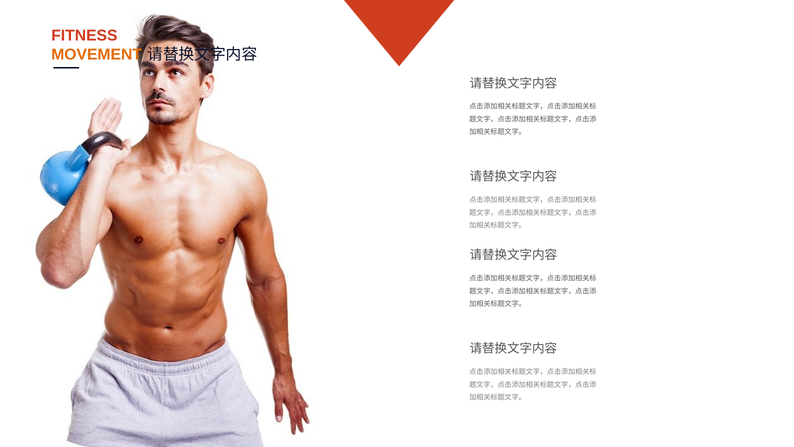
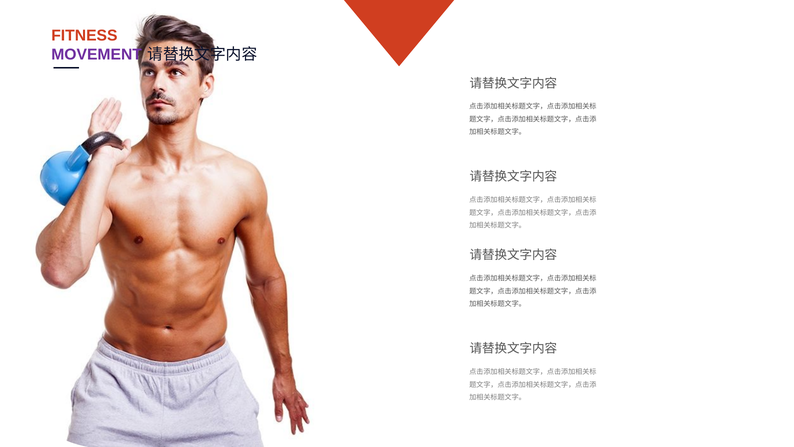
MOVEMENT colour: orange -> purple (97, 54)
